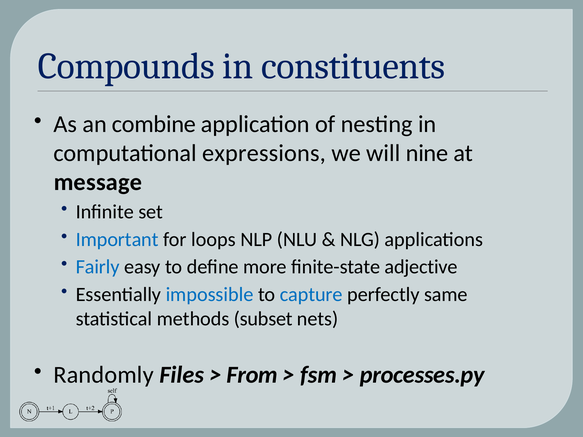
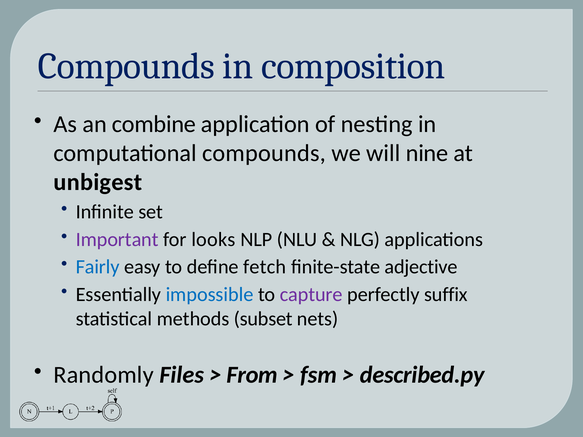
constituents: constituents -> composition (353, 66)
computational expressions: expressions -> compounds (264, 153)
message: message -> unbigest (98, 182)
Important colour: blue -> purple (117, 240)
loops: loops -> looks (213, 240)
more: more -> fetch (265, 267)
capture colour: blue -> purple (311, 295)
same: same -> suffix (446, 295)
processes.py: processes.py -> described.py (422, 375)
